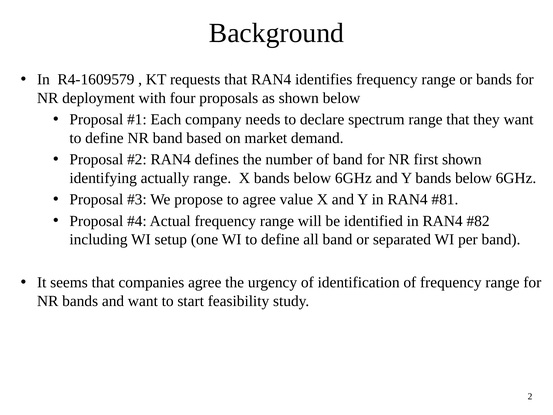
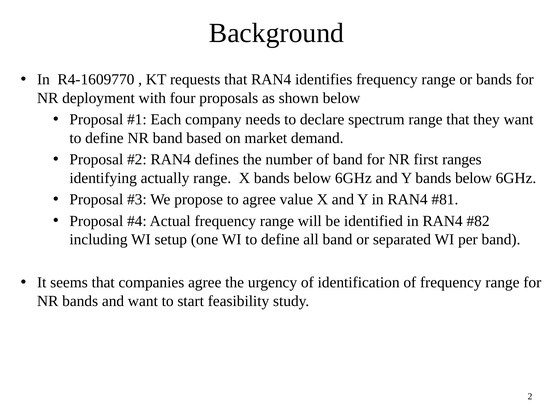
R4-1609579: R4-1609579 -> R4-1609770 (96, 80)
first shown: shown -> ranges (462, 159)
